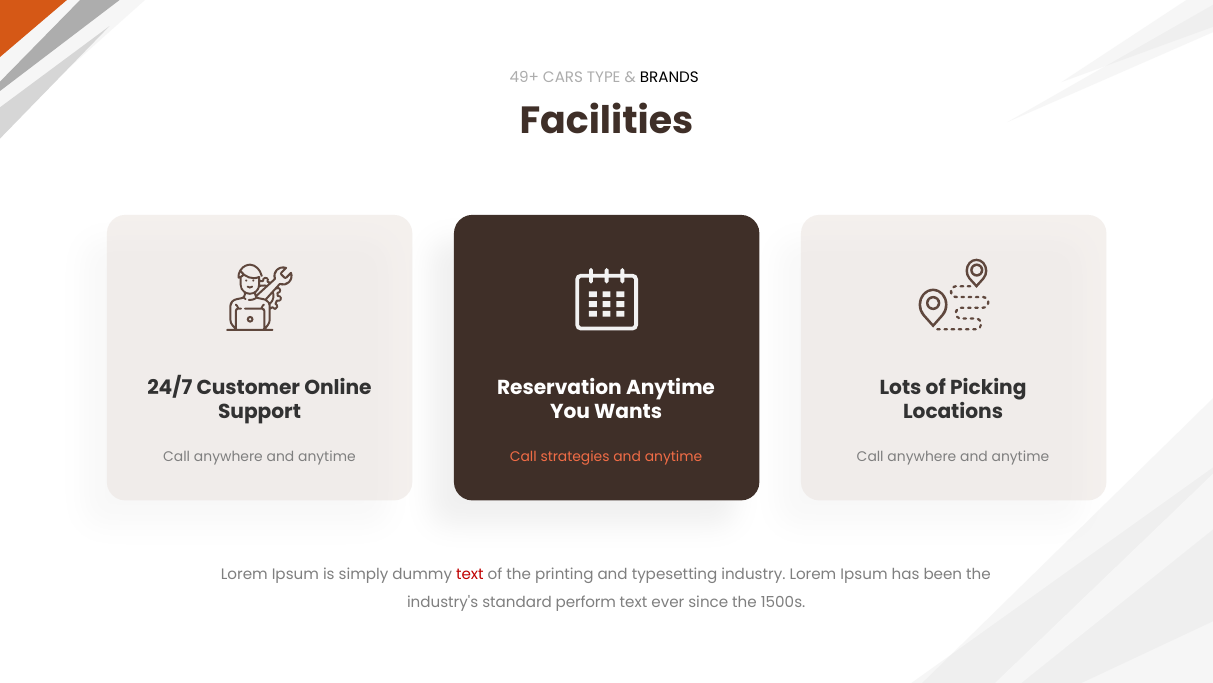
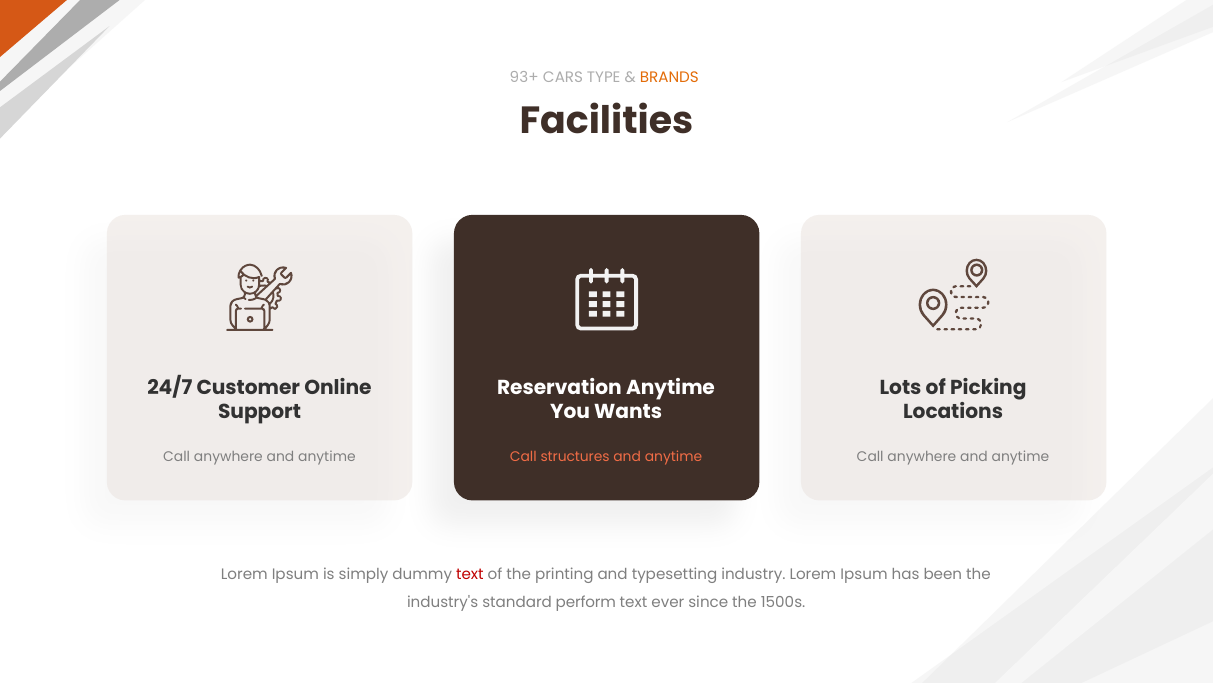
49+: 49+ -> 93+ (524, 77)
BRANDS colour: black -> orange (669, 77)
strategies: strategies -> structures (575, 456)
